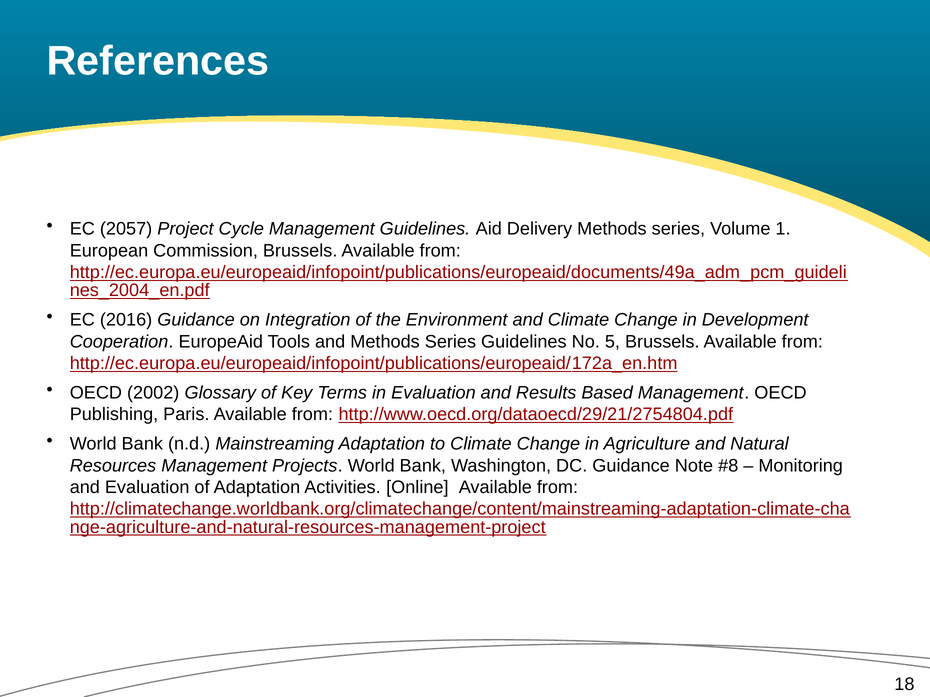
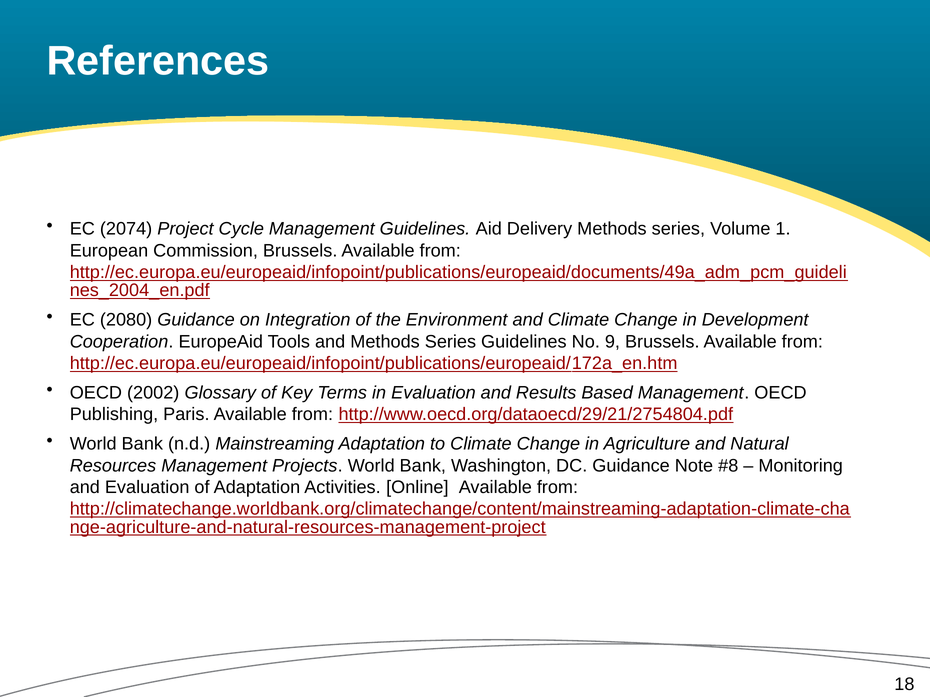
2057: 2057 -> 2074 (126, 229)
2016: 2016 -> 2080 (126, 320)
5: 5 -> 9 (612, 342)
